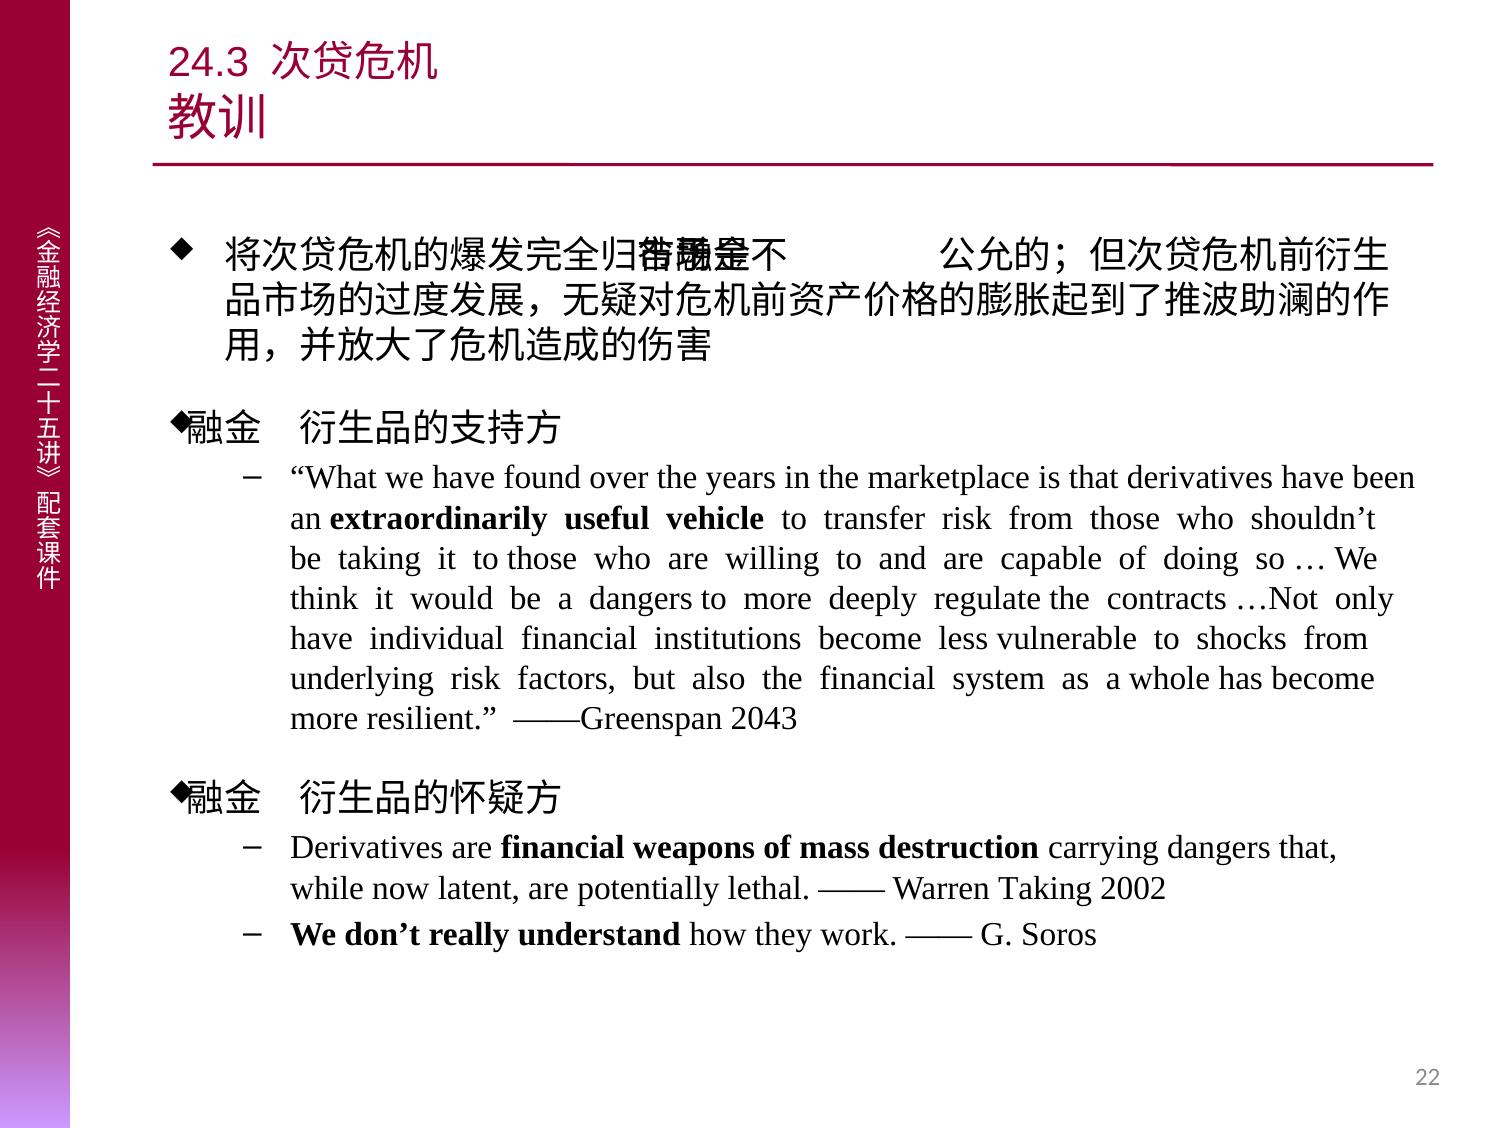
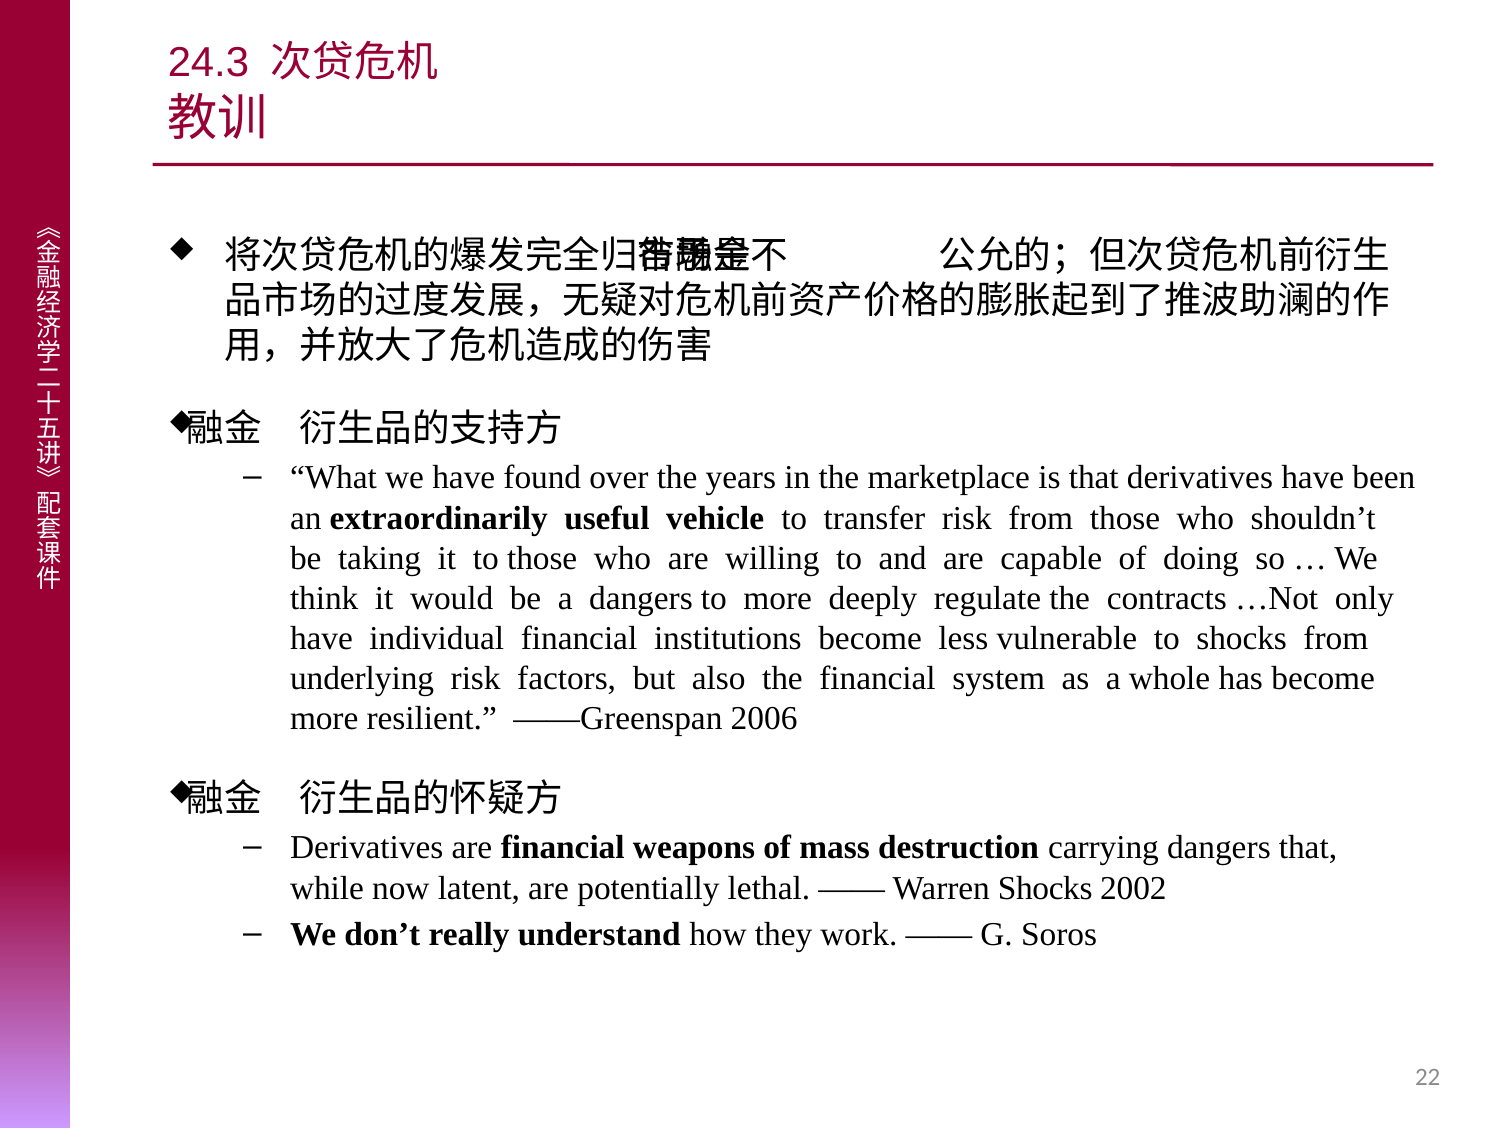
2043: 2043 -> 2006 (764, 718)
Warren Taking: Taking -> Shocks (1045, 888)
